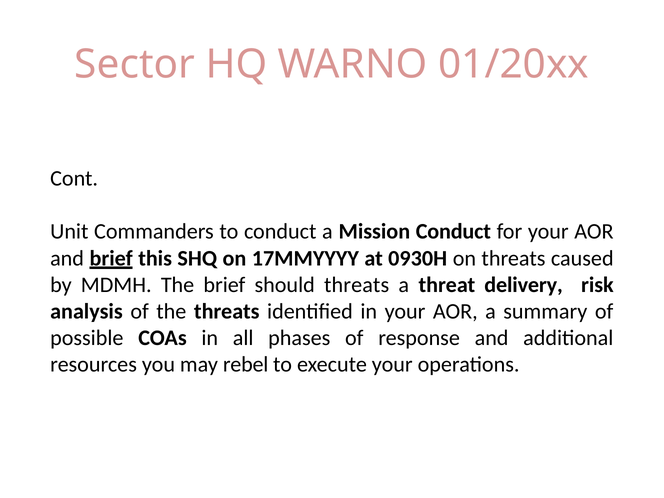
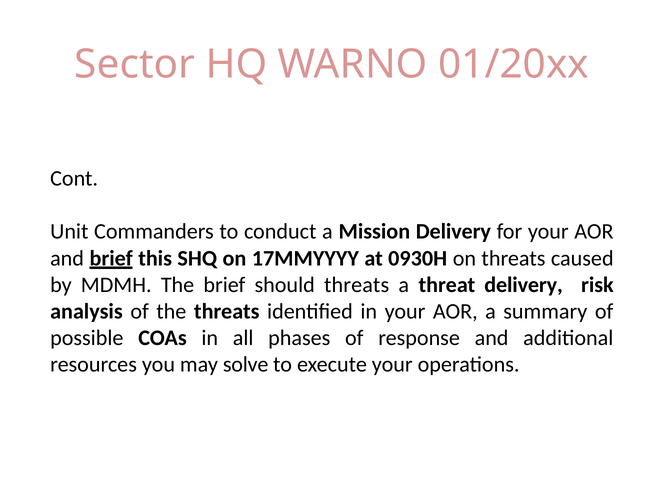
Mission Conduct: Conduct -> Delivery (453, 232)
rebel: rebel -> solve (246, 364)
